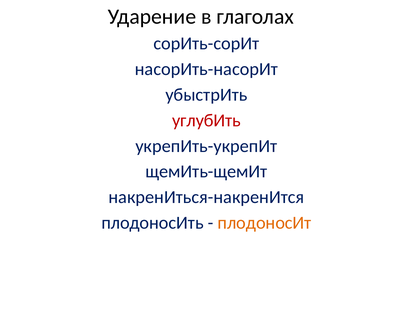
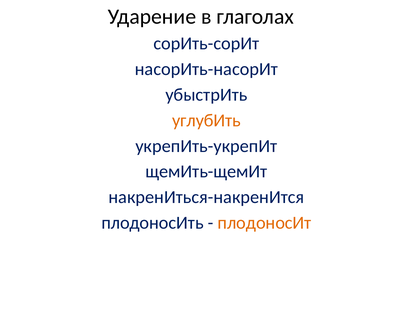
углубИть colour: red -> orange (206, 120)
